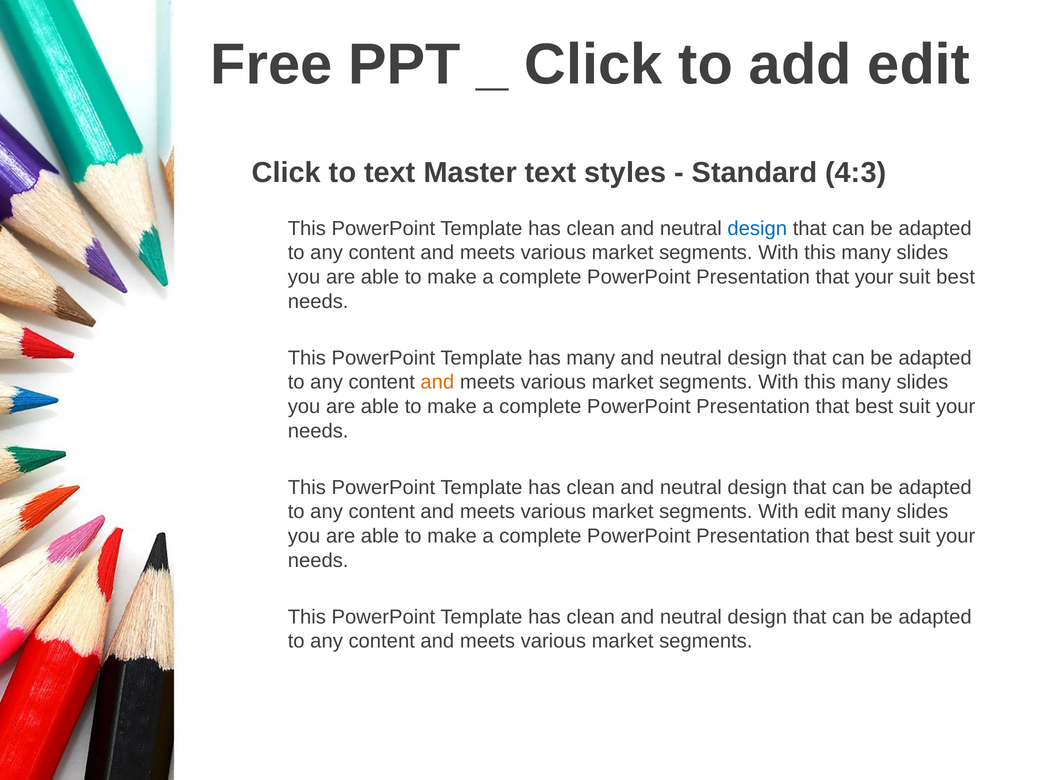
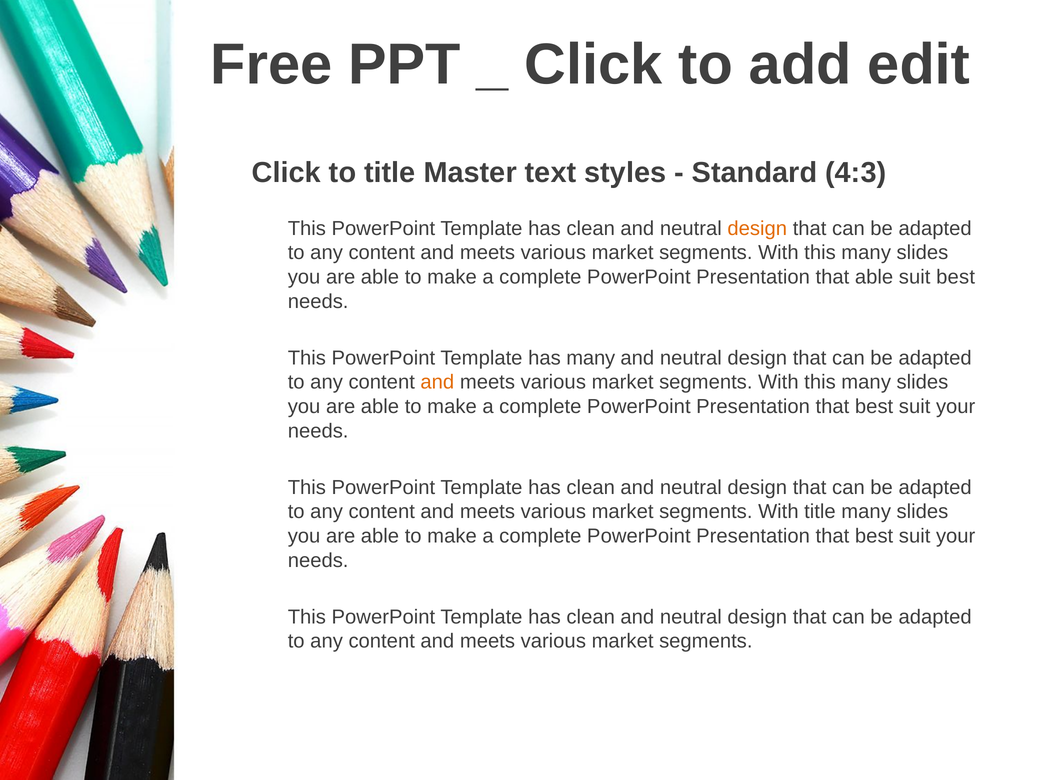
to text: text -> title (390, 173)
design colour: blue -> orange (757, 229)
that your: your -> able (874, 277)
With edit: edit -> title (820, 512)
